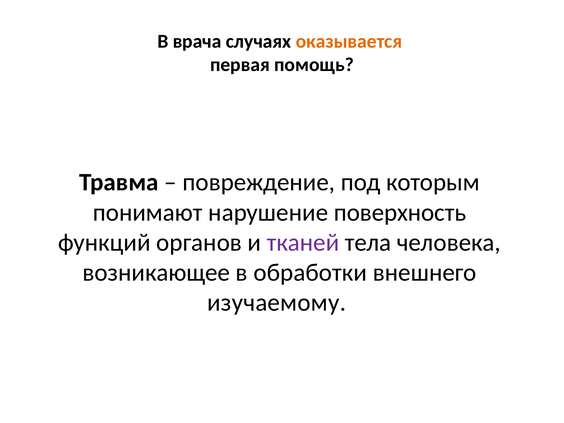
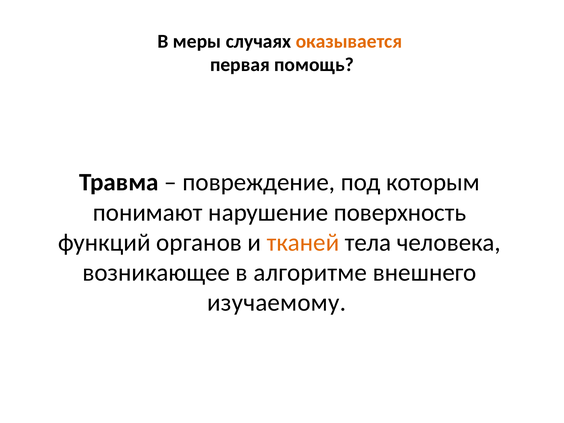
врача: врача -> меры (197, 41)
тканей colour: purple -> orange (303, 243)
обработки: обработки -> алгоритме (310, 273)
